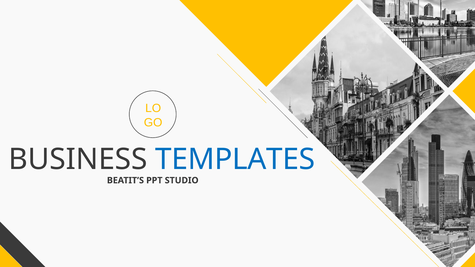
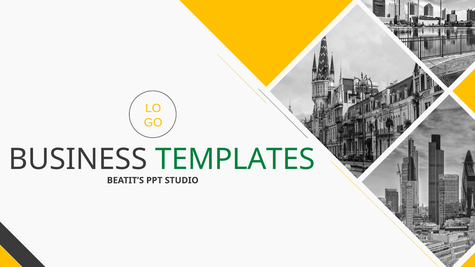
TEMPLATES colour: blue -> green (235, 159)
